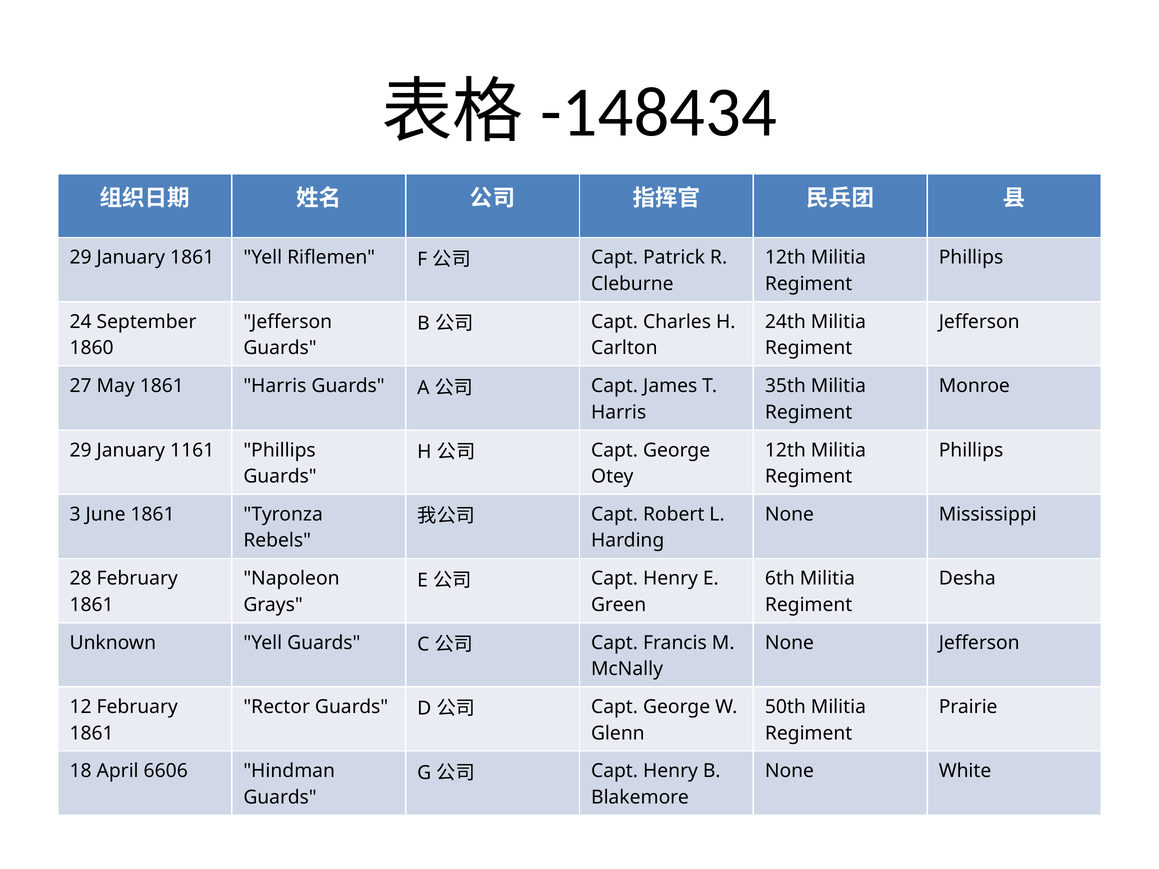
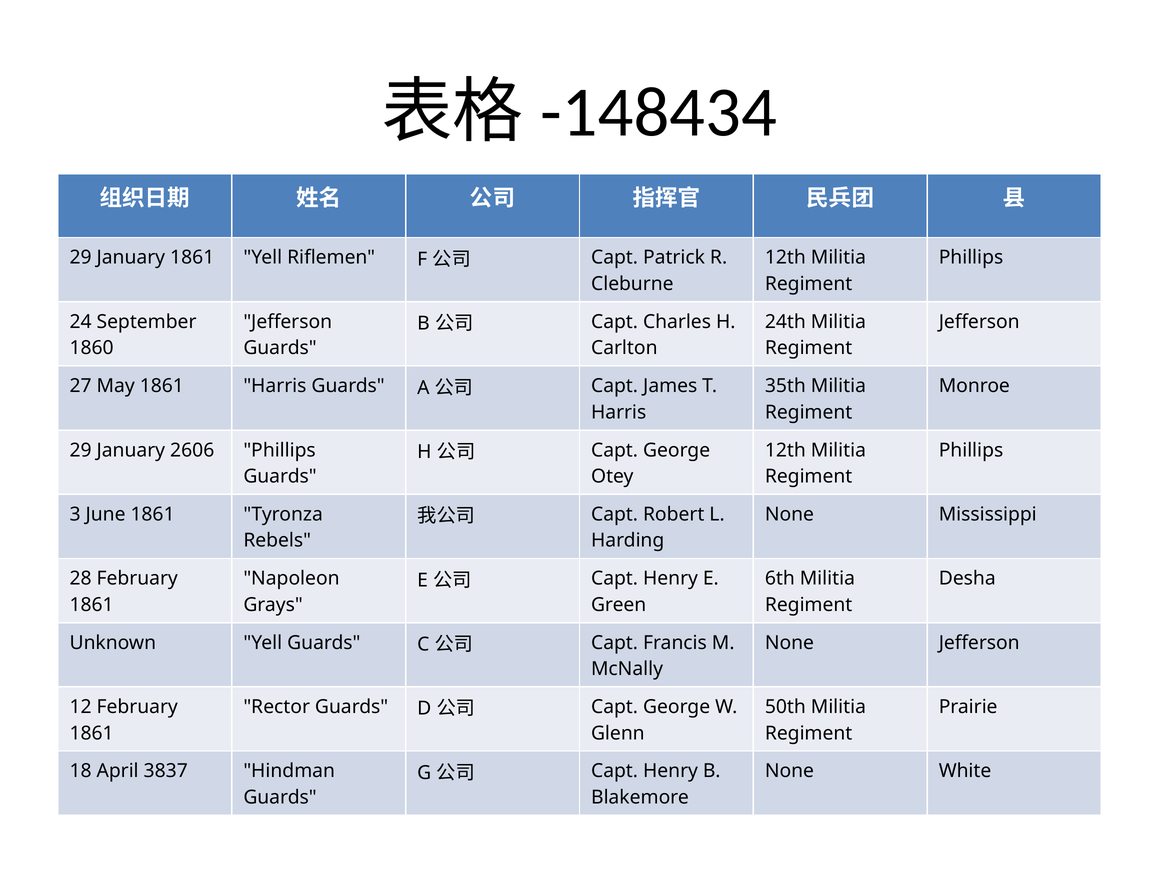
1161: 1161 -> 2606 (192, 450)
6606: 6606 -> 3837 (166, 771)
